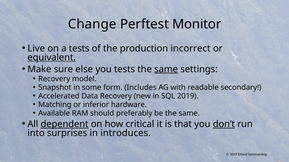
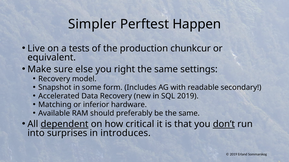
Change: Change -> Simpler (92, 24)
Monitor: Monitor -> Happen (197, 24)
incorrect: incorrect -> chunkcur (191, 49)
equivalent underline: present -> none (52, 58)
you tests: tests -> right (125, 69)
same underline: present -> none (166, 69)
